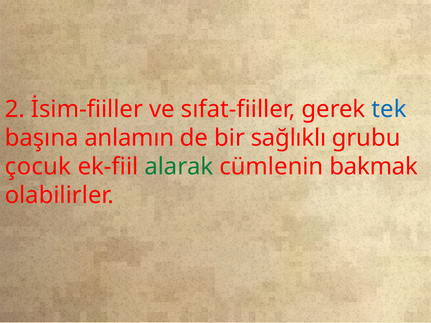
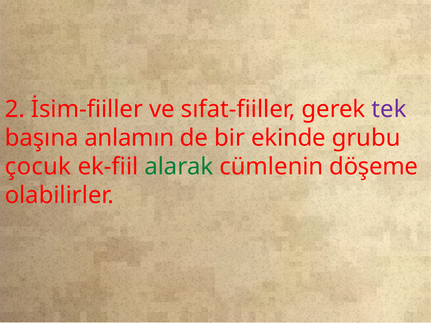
tek colour: blue -> purple (389, 109)
sağlıklı: sağlıklı -> ekinde (288, 138)
bakmak: bakmak -> döşeme (374, 167)
